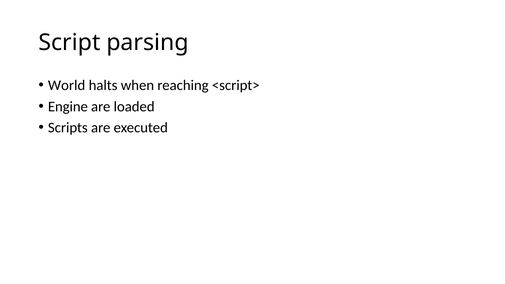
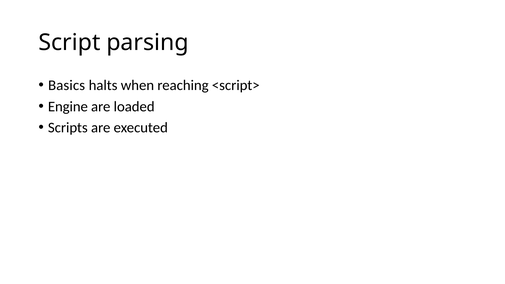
World: World -> Basics (67, 85)
